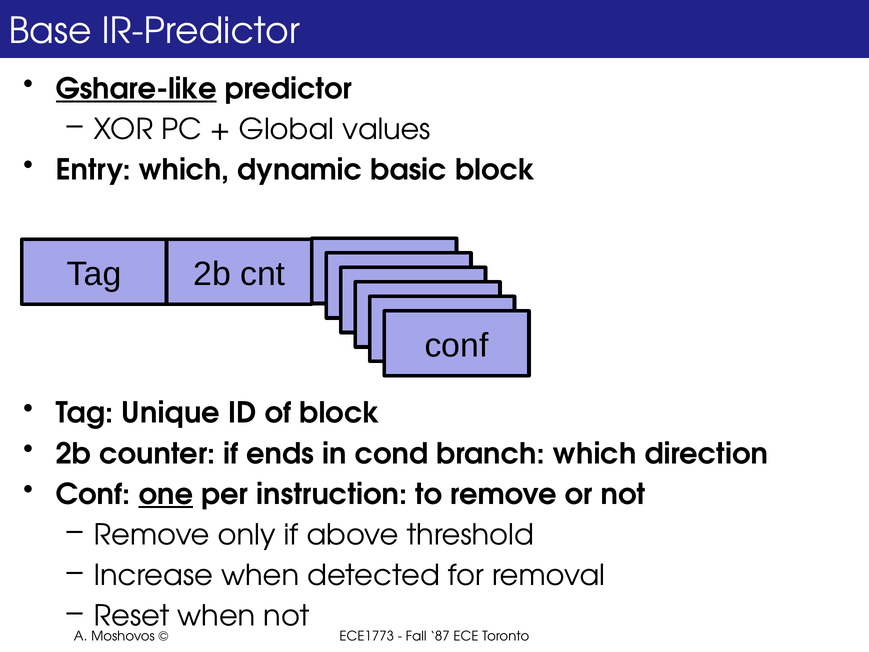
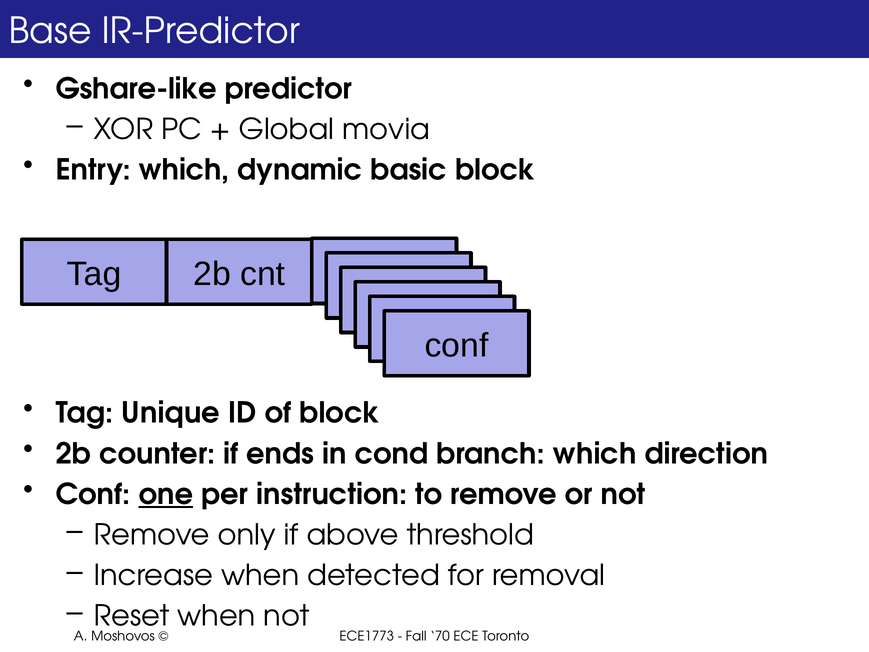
Gshare-like underline: present -> none (136, 89)
values: values -> movia (386, 129)
87: 87 -> 70 (440, 636)
